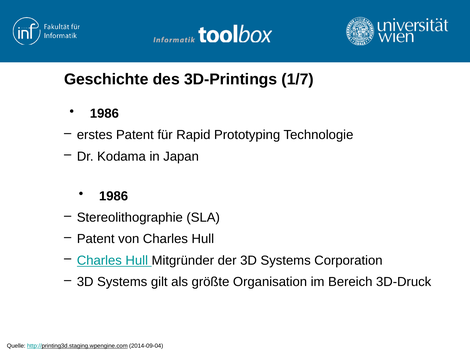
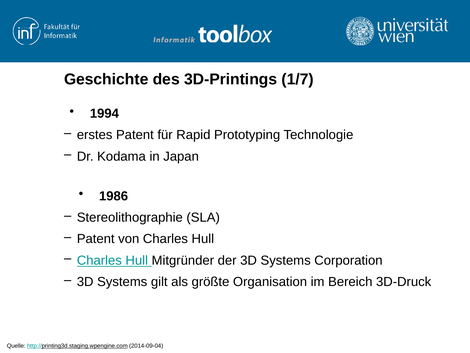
1986: 1986 -> 1994 (104, 113)
